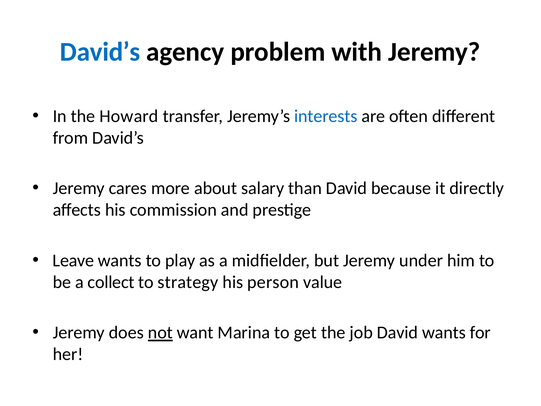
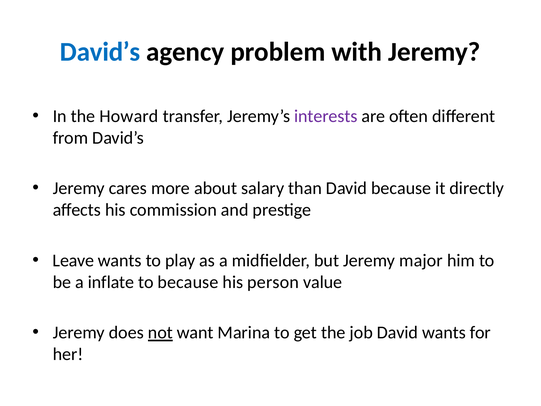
interests colour: blue -> purple (326, 116)
under: under -> major (421, 260)
collect: collect -> inflate (111, 282)
to strategy: strategy -> because (188, 282)
